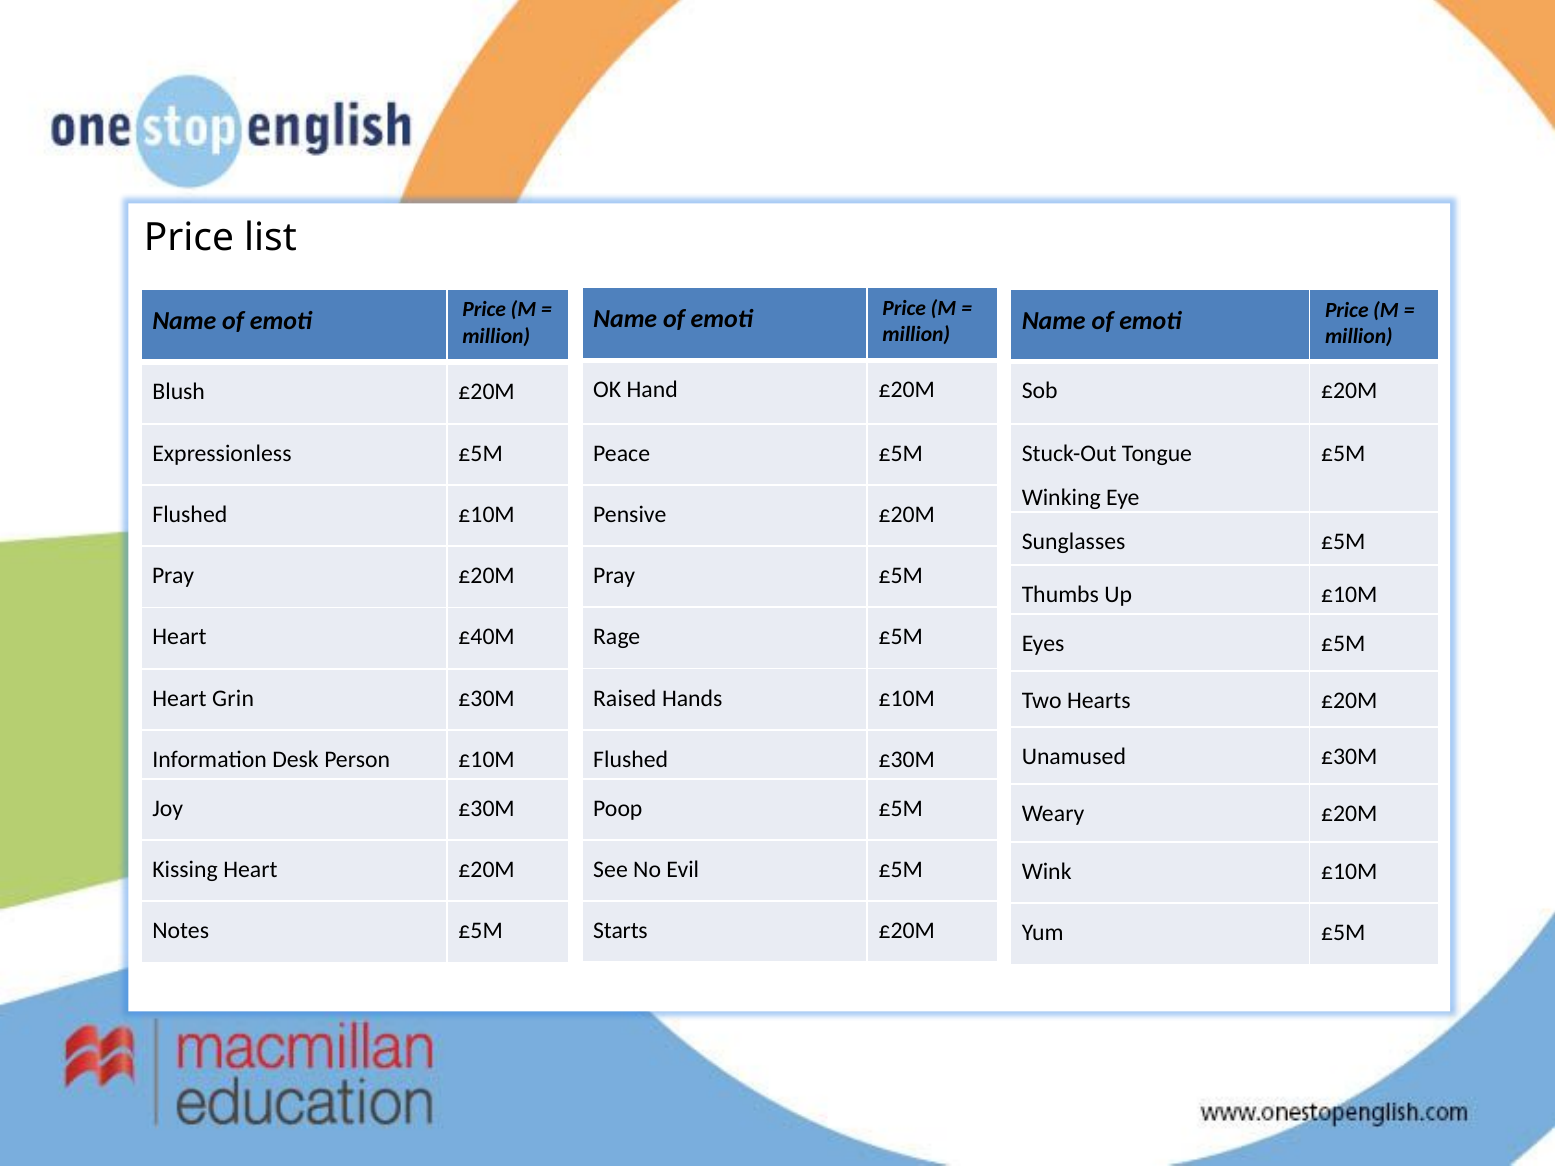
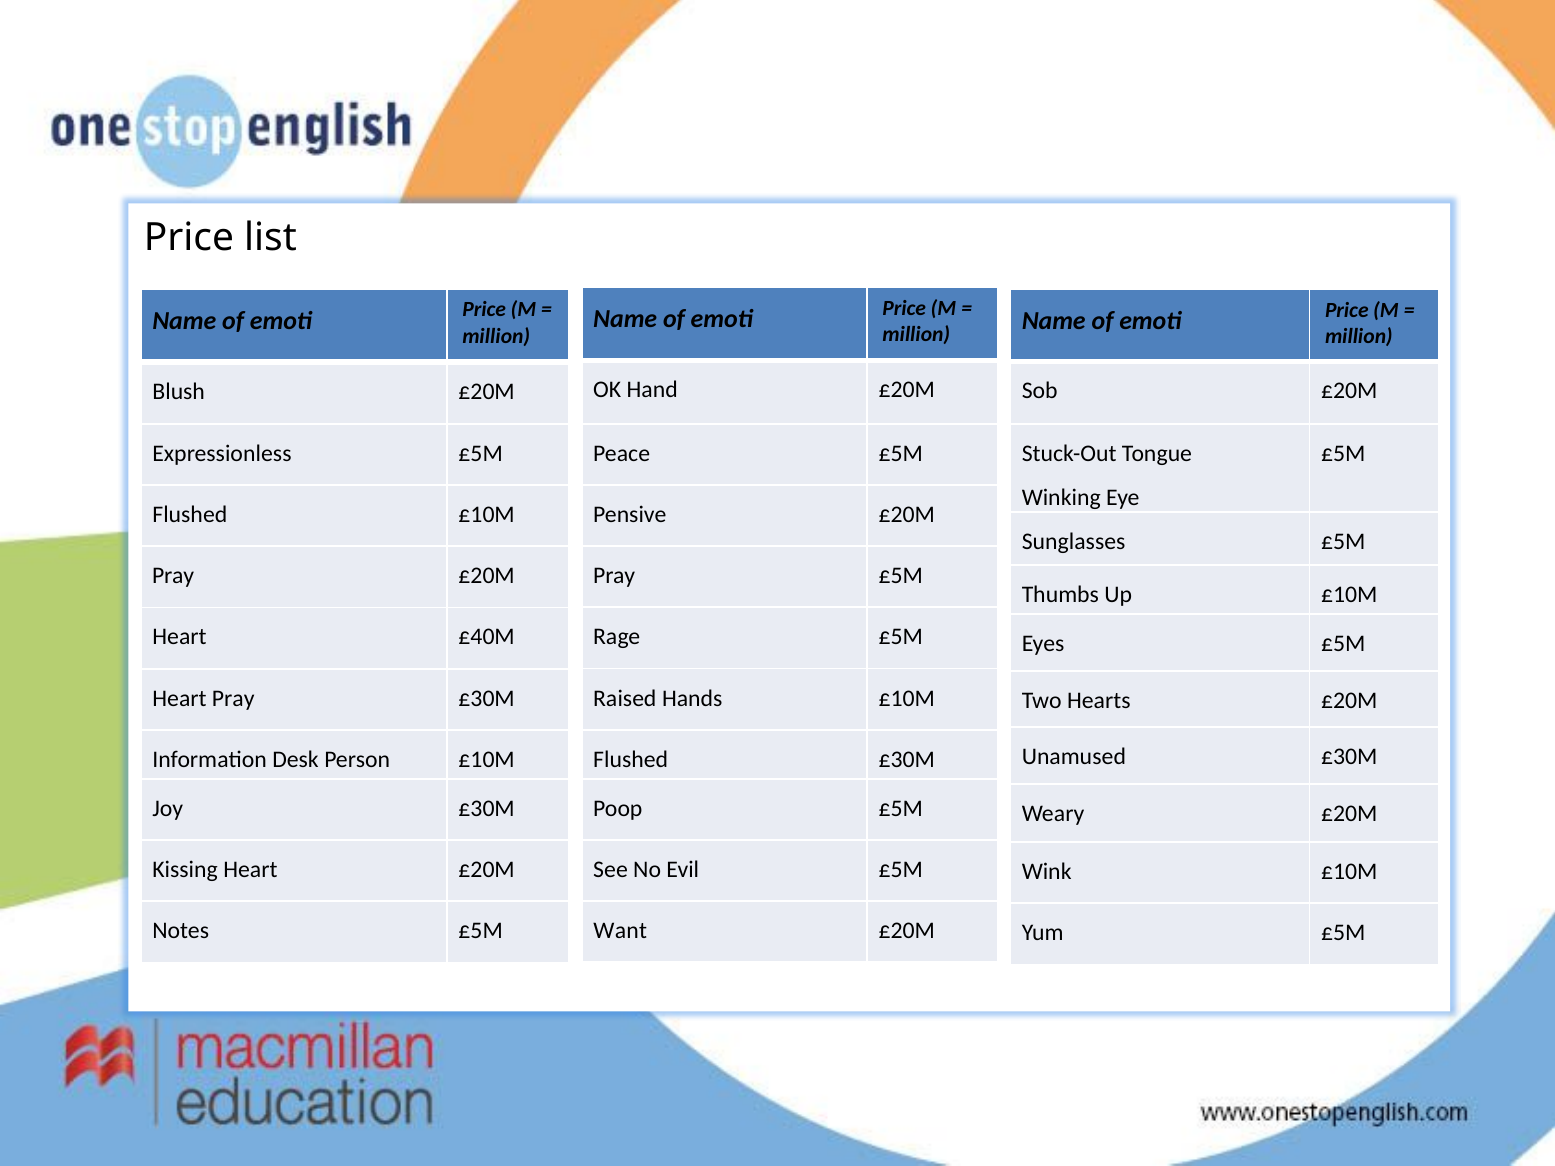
Heart Grin: Grin -> Pray (233, 698)
Starts: Starts -> Want (620, 931)
